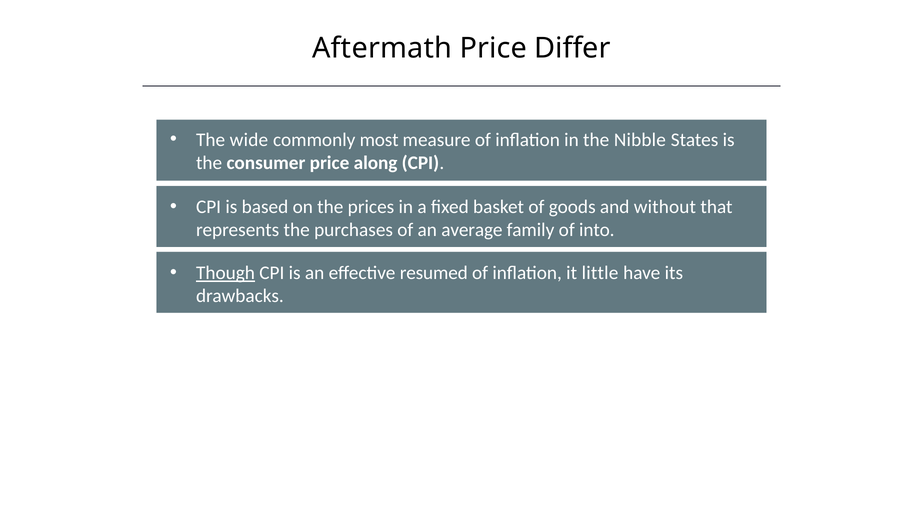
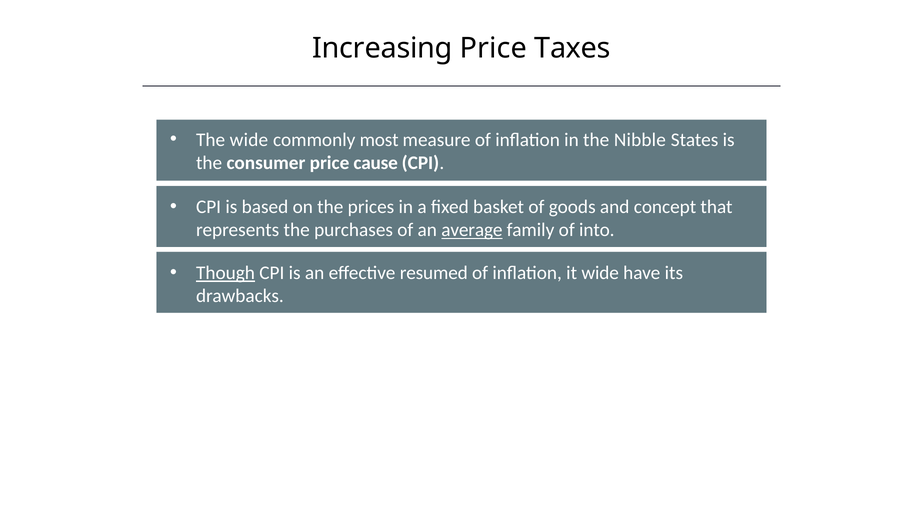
Aftermath: Aftermath -> Increasing (382, 48)
Differ: Differ -> Taxes (573, 48)
along: along -> cause (376, 163)
without: without -> concept (665, 207)
average underline: none -> present (472, 230)
it little: little -> wide (600, 273)
